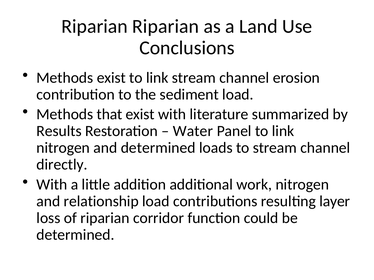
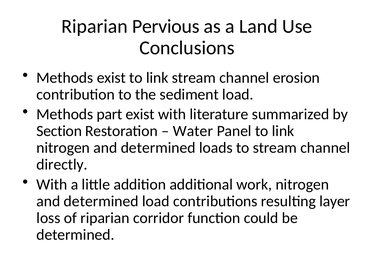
Riparian Riparian: Riparian -> Pervious (166, 27)
that: that -> part (110, 114)
Results: Results -> Section (59, 131)
relationship: relationship -> determined (101, 202)
